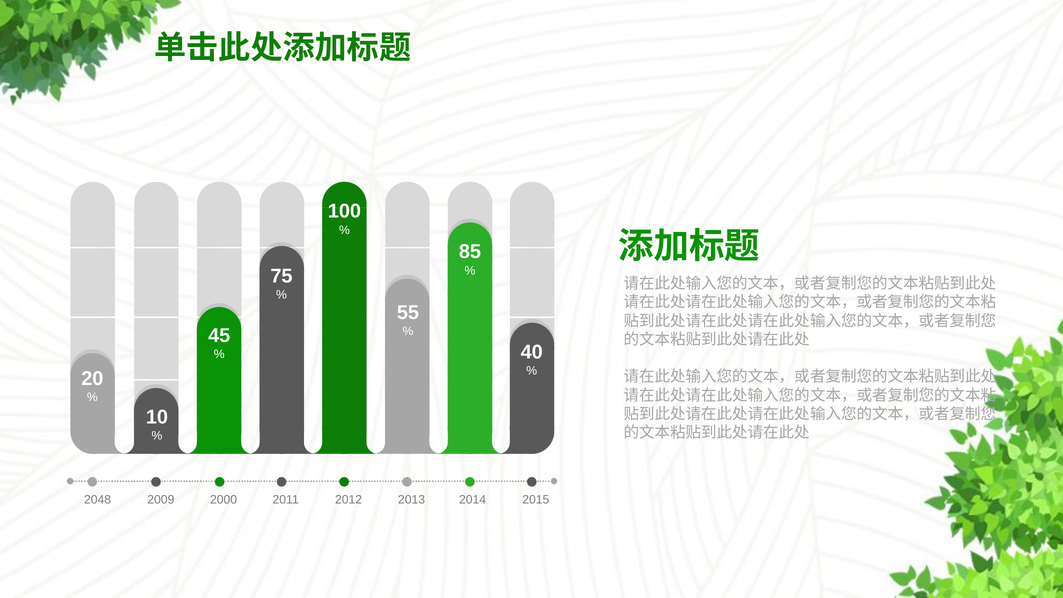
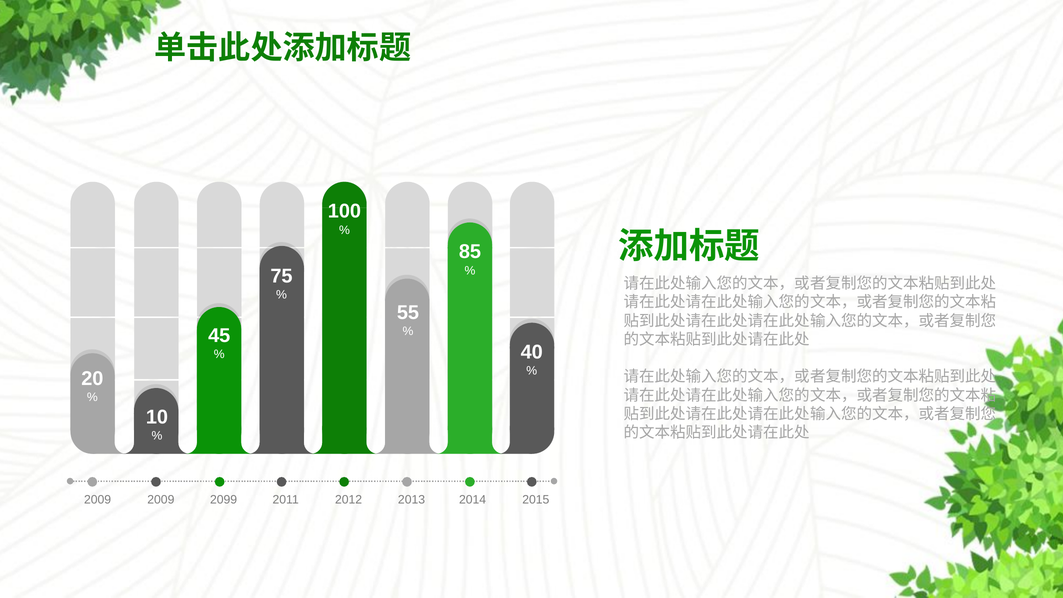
2048: 2048 -> 2009 (98, 500)
2000: 2000 -> 2099 (224, 500)
